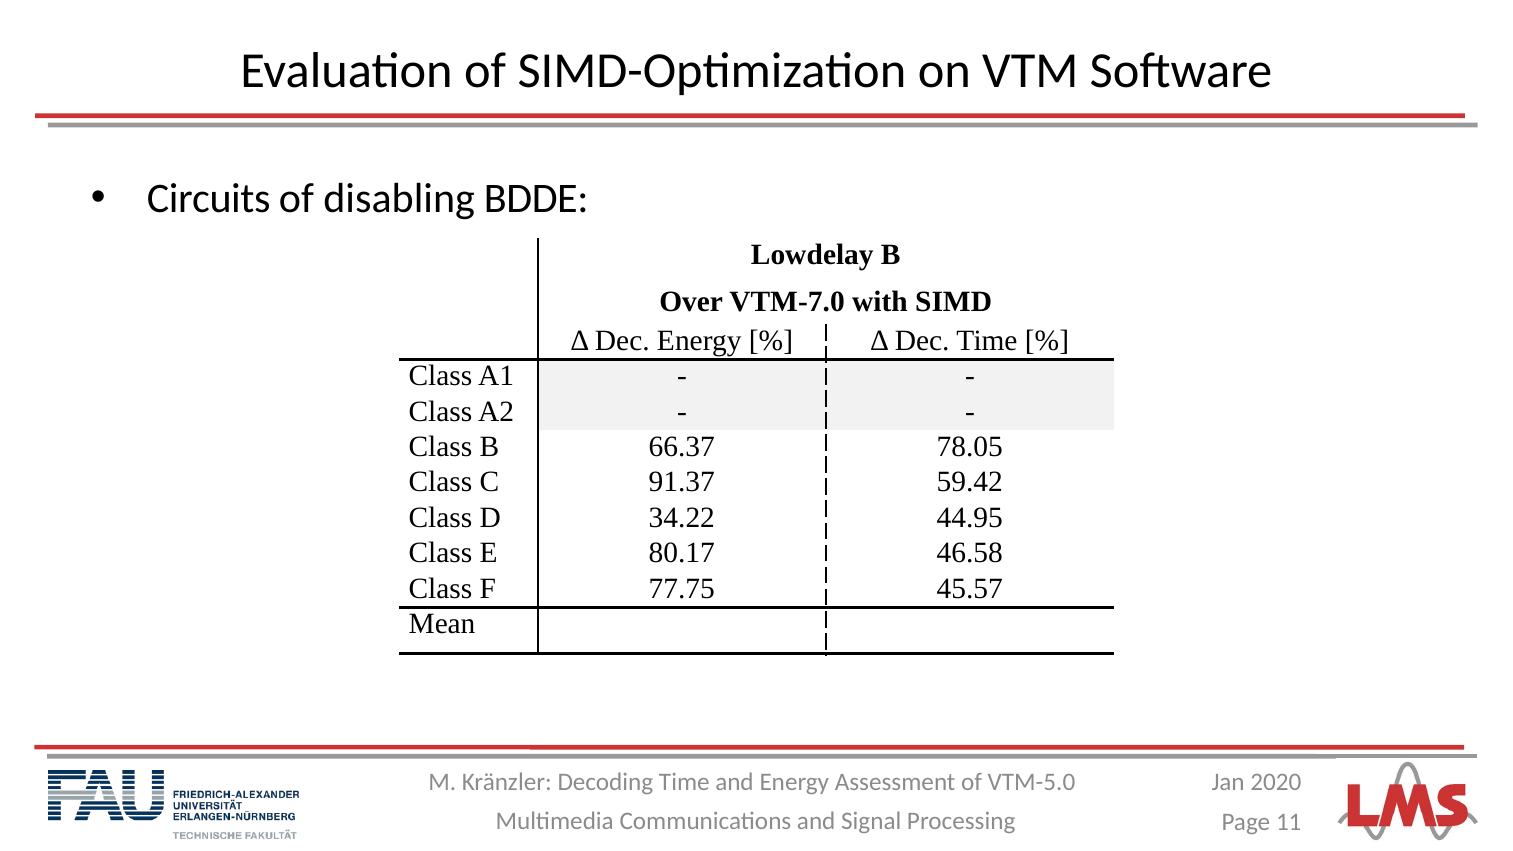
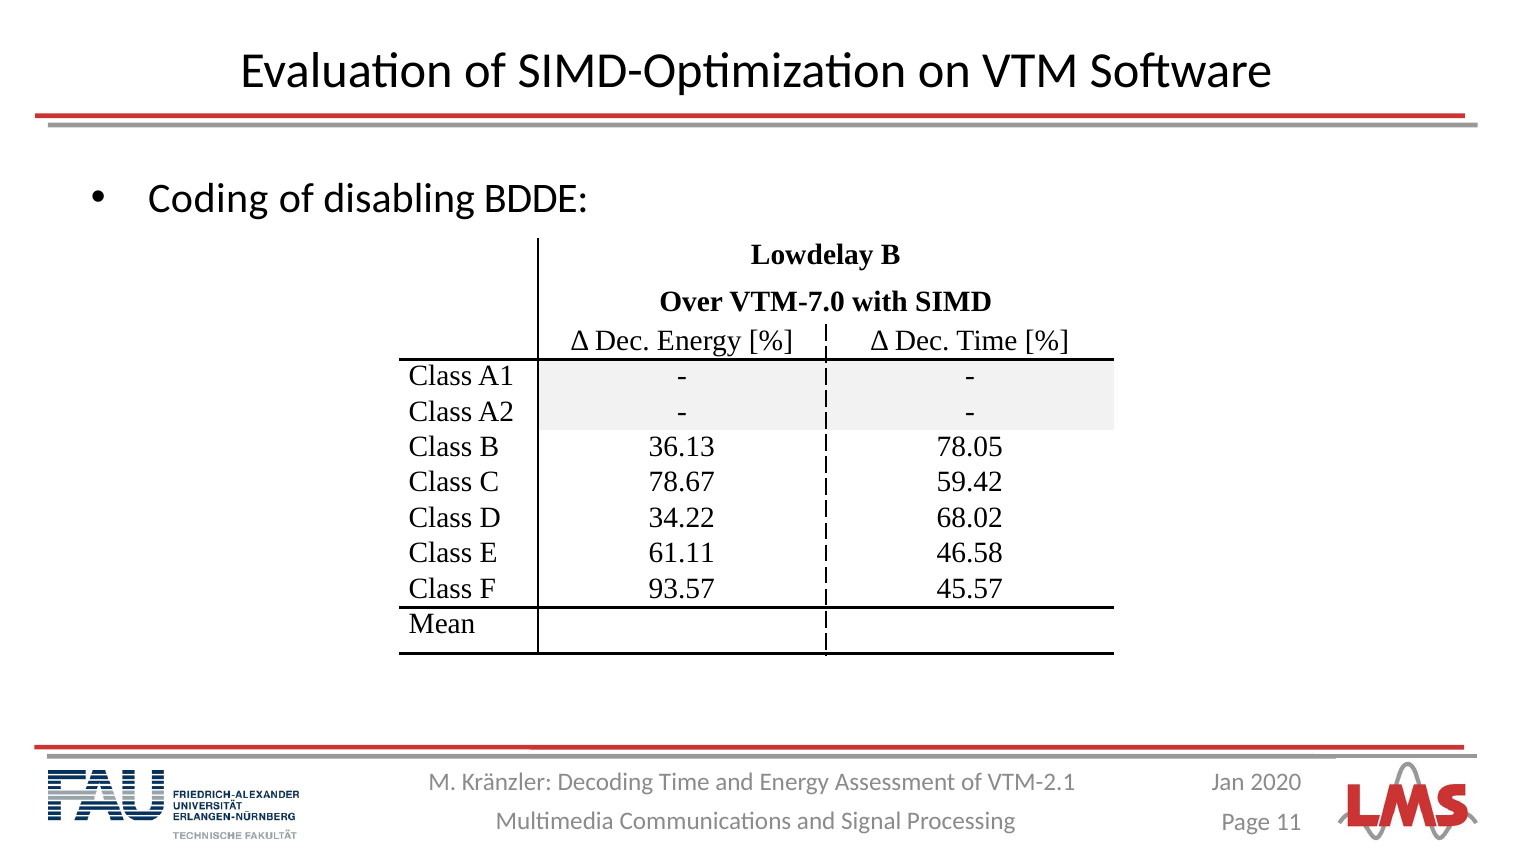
Circuits: Circuits -> Coding (208, 199)
66.37: 66.37 -> 36.13 (682, 447)
91.37: 91.37 -> 78.67 (682, 482)
44.95: 44.95 -> 68.02 (970, 518)
80.17: 80.17 -> 61.11 (682, 553)
77.75: 77.75 -> 93.57 (682, 589)
VTM-5.0: VTM-5.0 -> VTM-2.1 (1031, 782)
